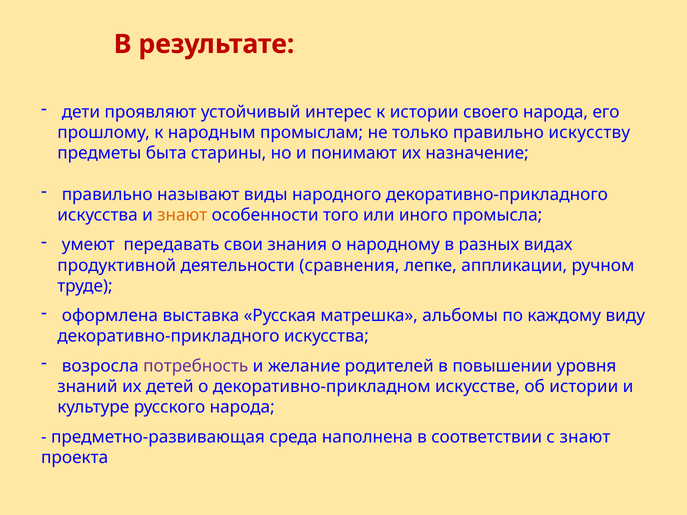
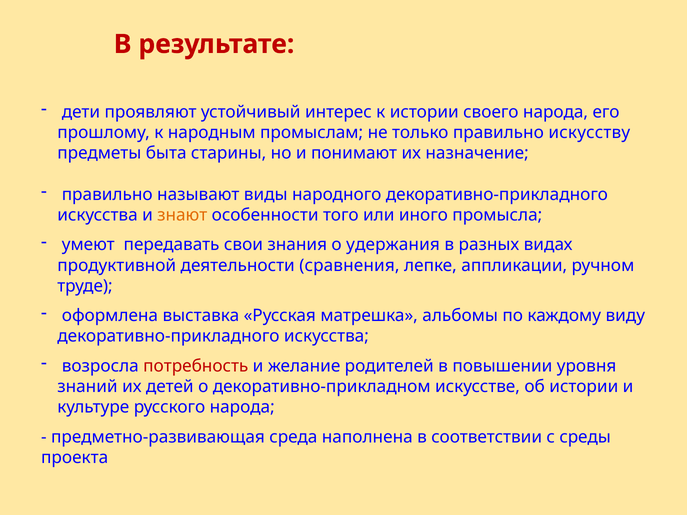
народному: народному -> удержания (393, 245)
потребность colour: purple -> red (196, 366)
с знают: знают -> среды (585, 437)
